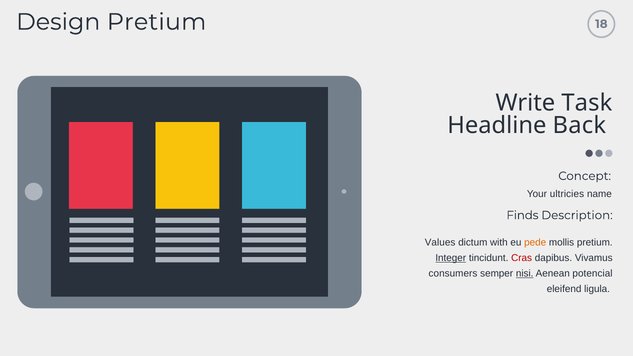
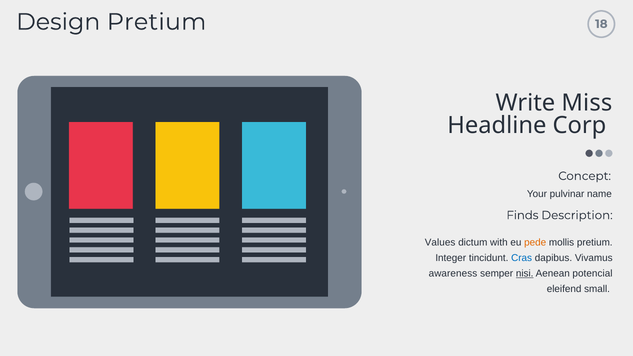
Task: Task -> Miss (587, 103)
Back: Back -> Corp (579, 126)
ultricies: ultricies -> pulvinar (567, 194)
Integer underline: present -> none (451, 258)
Cras colour: red -> blue (522, 258)
consumers: consumers -> awareness (453, 274)
ligula: ligula -> small (597, 289)
